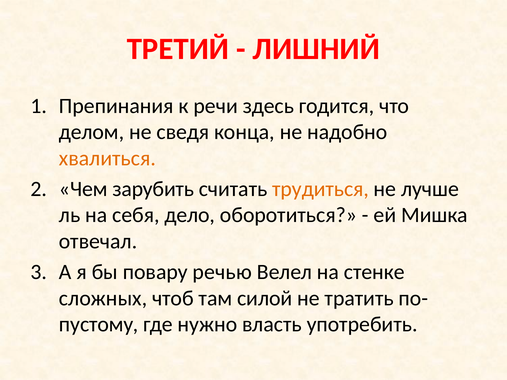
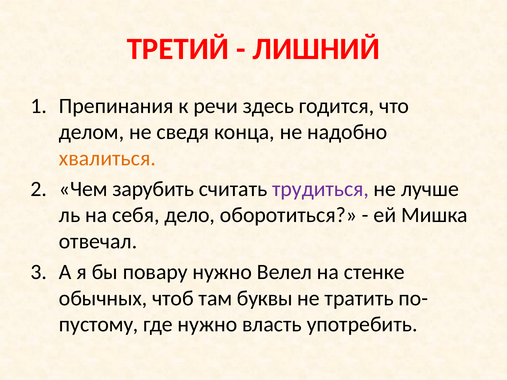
трудиться colour: orange -> purple (321, 189)
повару речью: речью -> нужно (222, 272)
сложных: сложных -> обычных (103, 298)
силой: силой -> буквы (265, 298)
